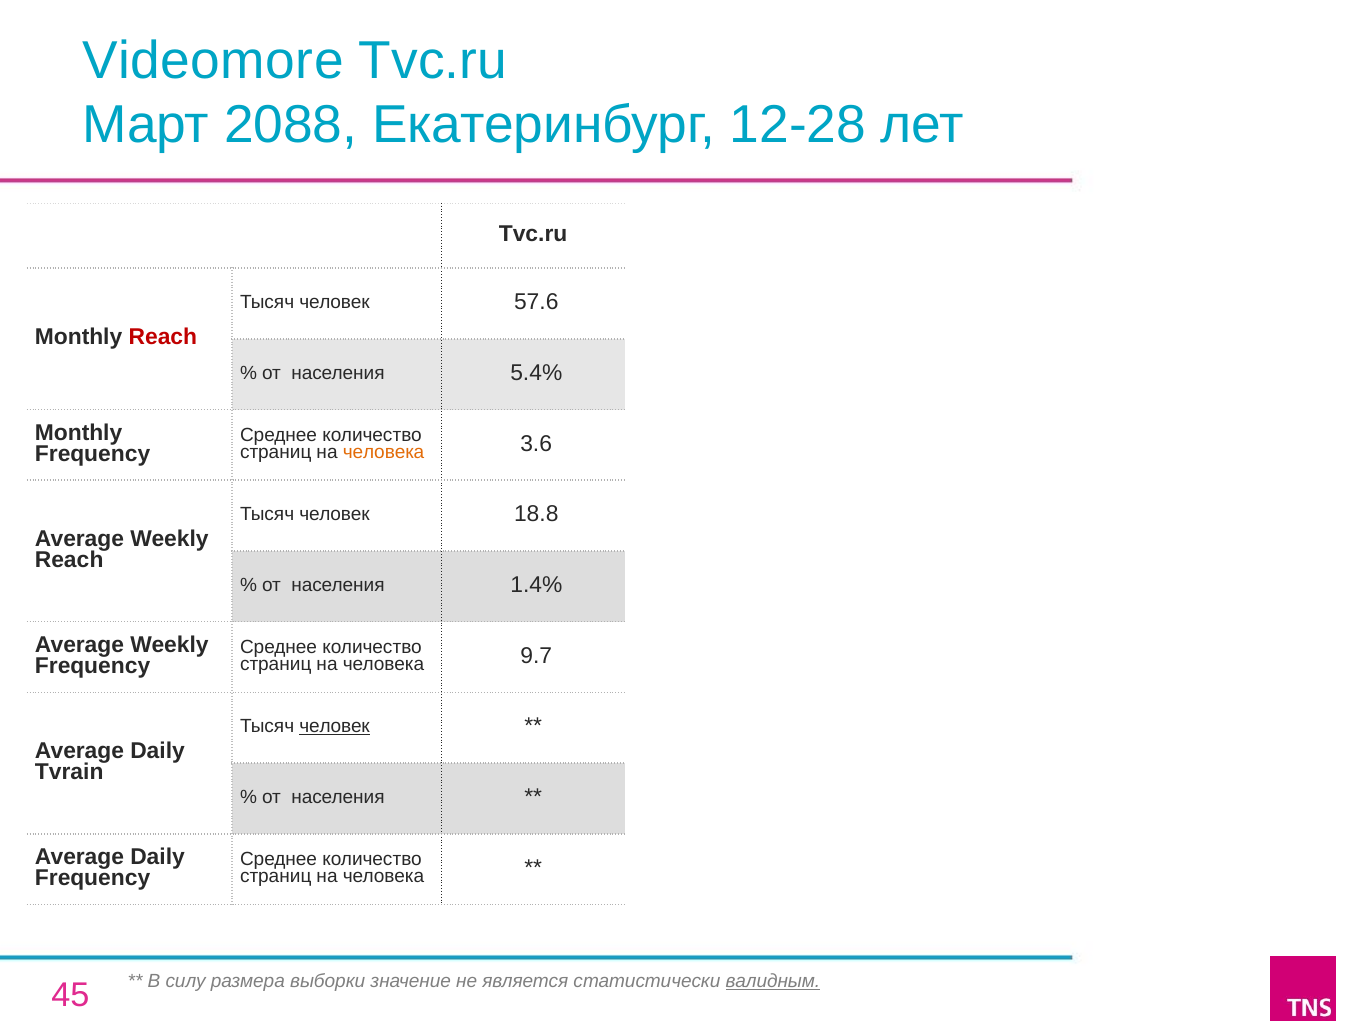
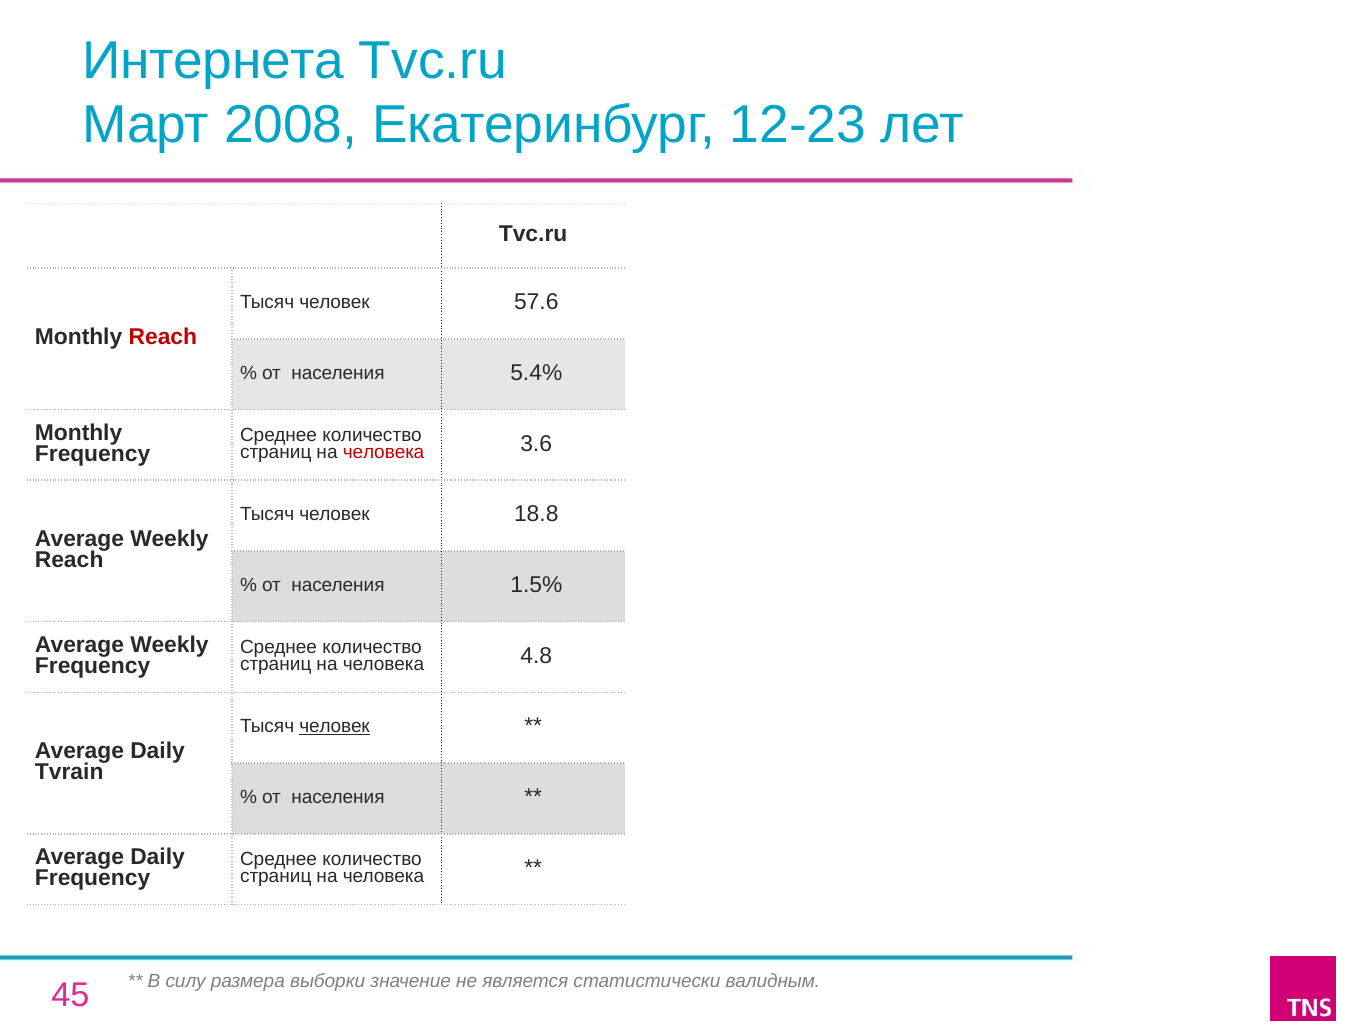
Videomore: Videomore -> Интернета (213, 61)
2088: 2088 -> 2008 (291, 125)
12-28: 12-28 -> 12-23 (798, 125)
человека colour: orange -> red (383, 452)
1.4%: 1.4% -> 1.5% (536, 585)
9.7: 9.7 -> 4.8 (536, 656)
валидным underline: present -> none (773, 981)
